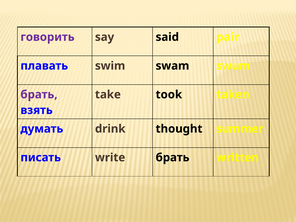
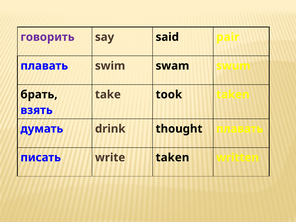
брать colour: purple -> black (39, 95)
thought summer: summer -> плавать (240, 129)
write брать: брать -> taken (172, 158)
